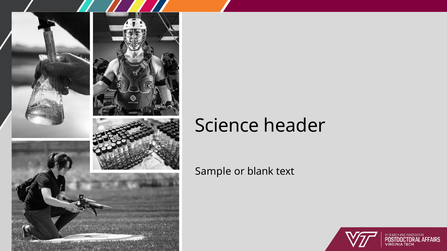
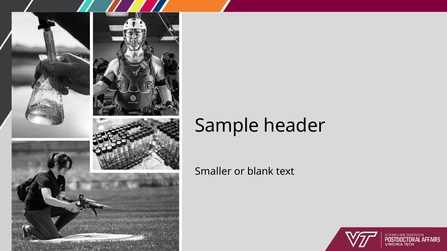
Science: Science -> Sample (227, 126)
Sample: Sample -> Smaller (213, 172)
